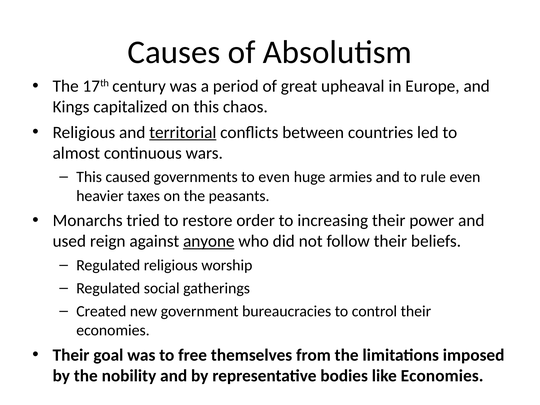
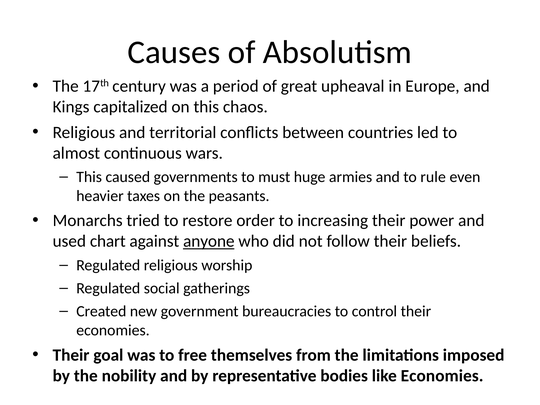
territorial underline: present -> none (183, 132)
to even: even -> must (274, 177)
reign: reign -> chart (108, 241)
